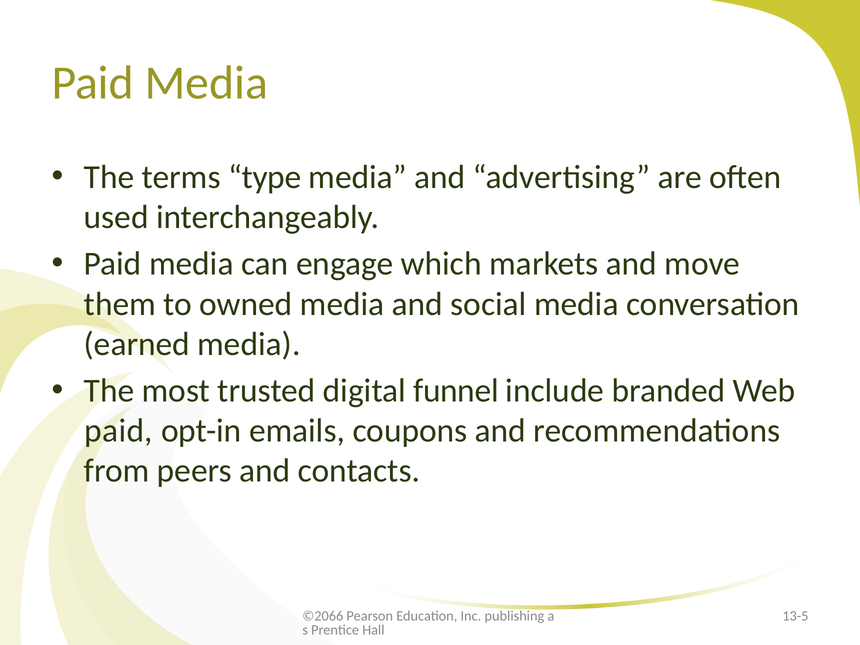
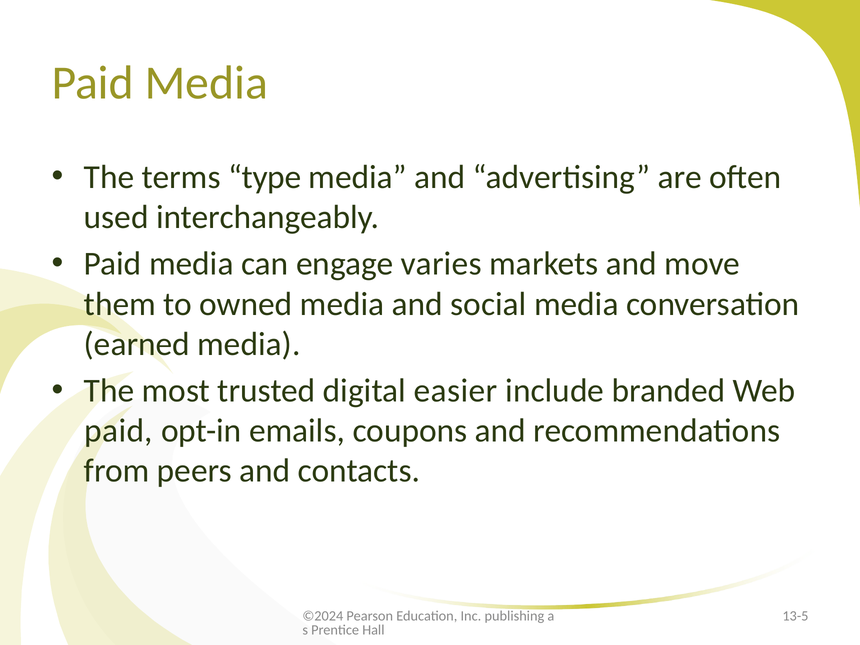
which: which -> varies (441, 264)
funnel: funnel -> easier (456, 391)
©2066: ©2066 -> ©2024 (323, 616)
